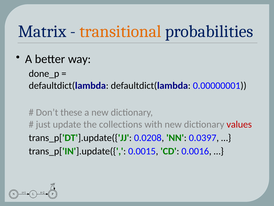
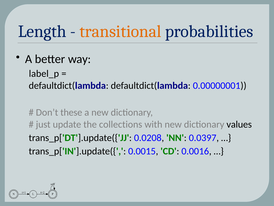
Matrix: Matrix -> Length (42, 31)
done_p: done_p -> label_p (44, 73)
values colour: red -> black (239, 124)
